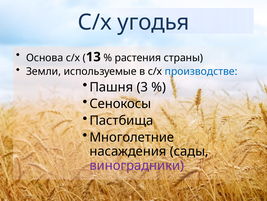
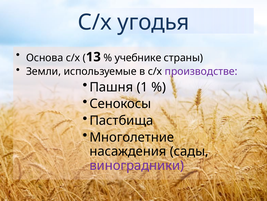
растения: растения -> учебнике (138, 58)
производстве colour: blue -> purple (201, 71)
3: 3 -> 1 (142, 87)
